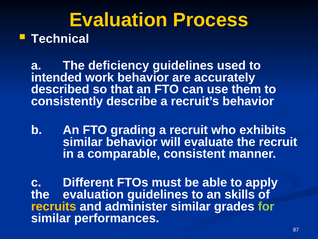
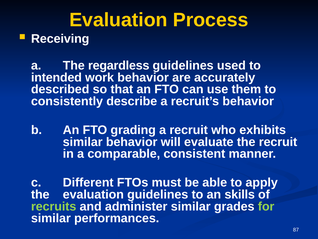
Technical: Technical -> Receiving (60, 39)
deficiency: deficiency -> regardless (119, 65)
recruits colour: yellow -> light green (54, 206)
